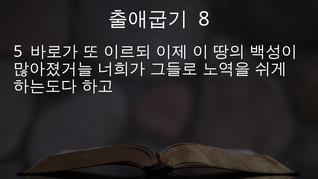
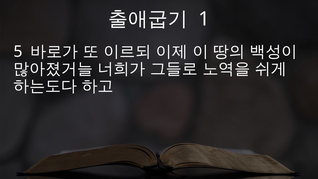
8: 8 -> 1 (204, 19)
